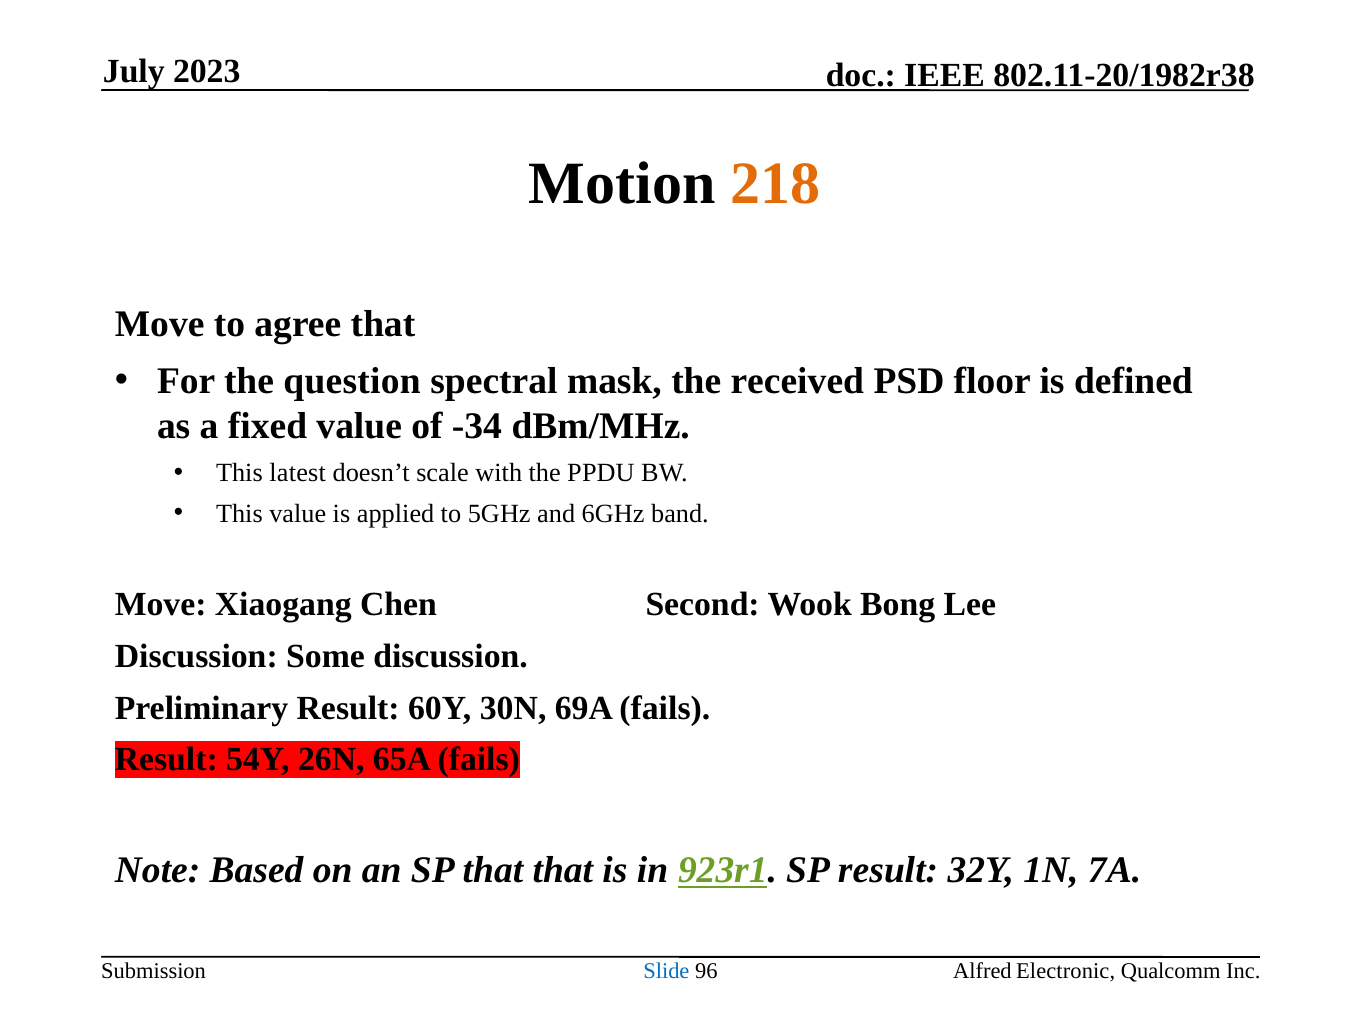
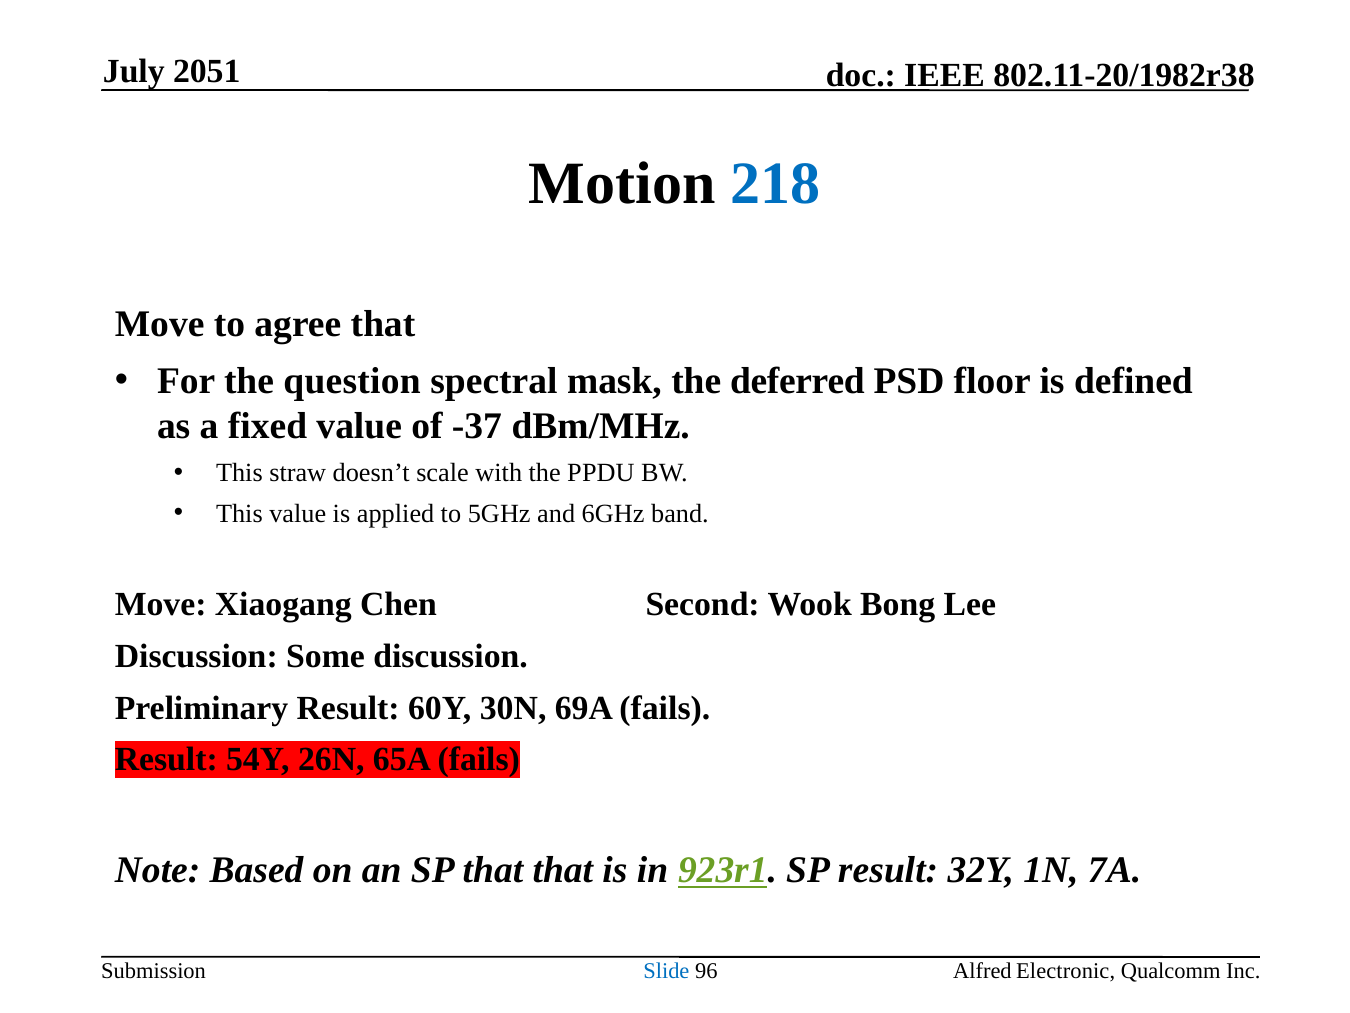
2023: 2023 -> 2051 (207, 72)
218 colour: orange -> blue (776, 184)
received: received -> deferred (798, 381)
-34: -34 -> -37 (477, 426)
latest: latest -> straw (298, 473)
